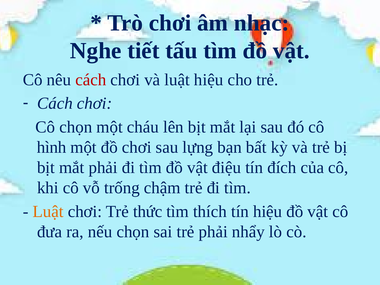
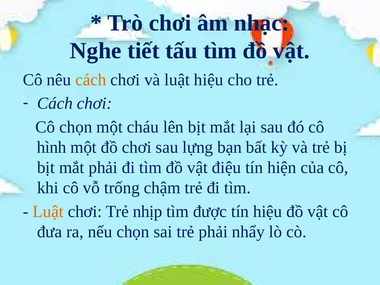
cách colour: red -> orange (91, 80)
đích: đích -> hiện (282, 168)
thức: thức -> nhịp (148, 211)
thích: thích -> được (210, 211)
